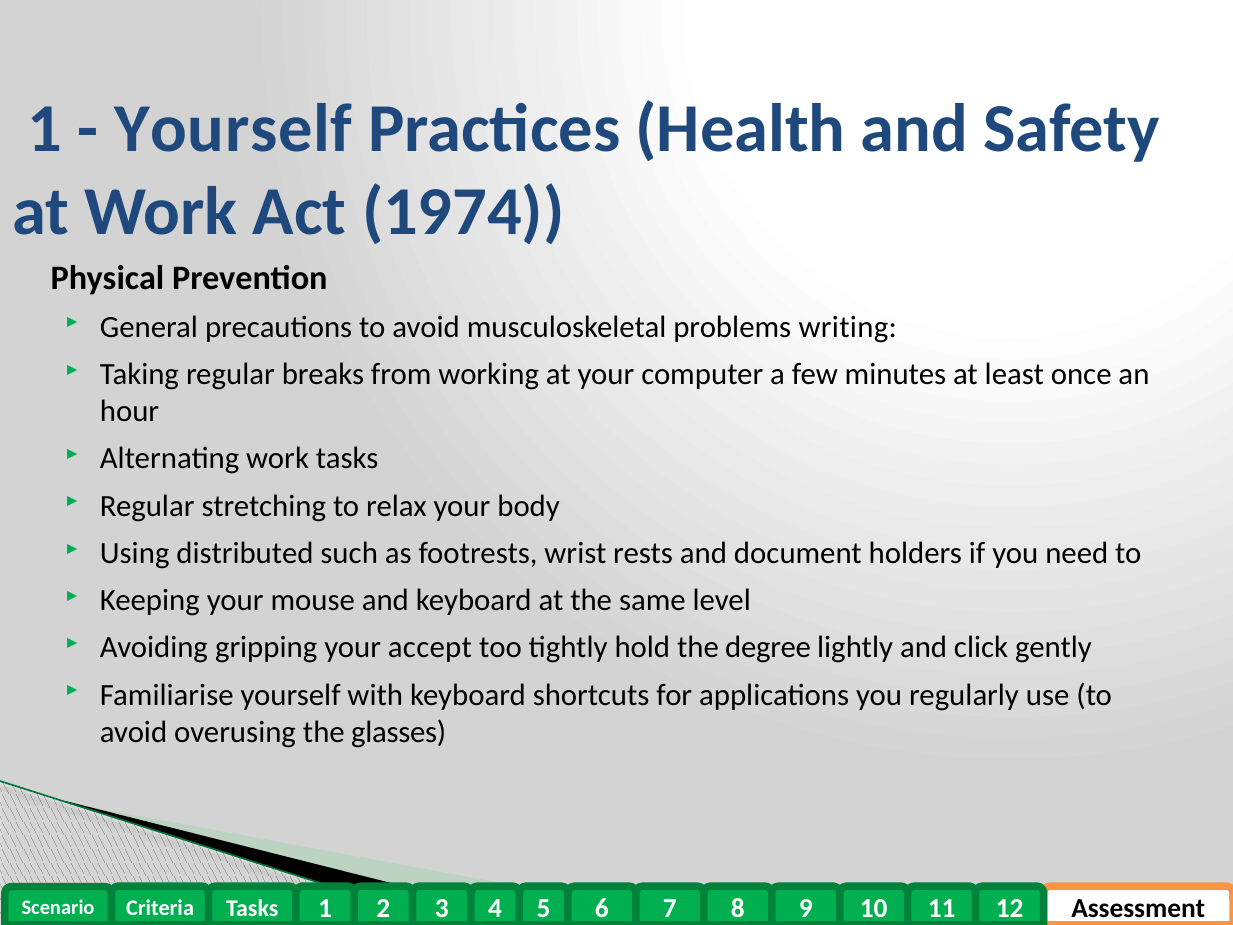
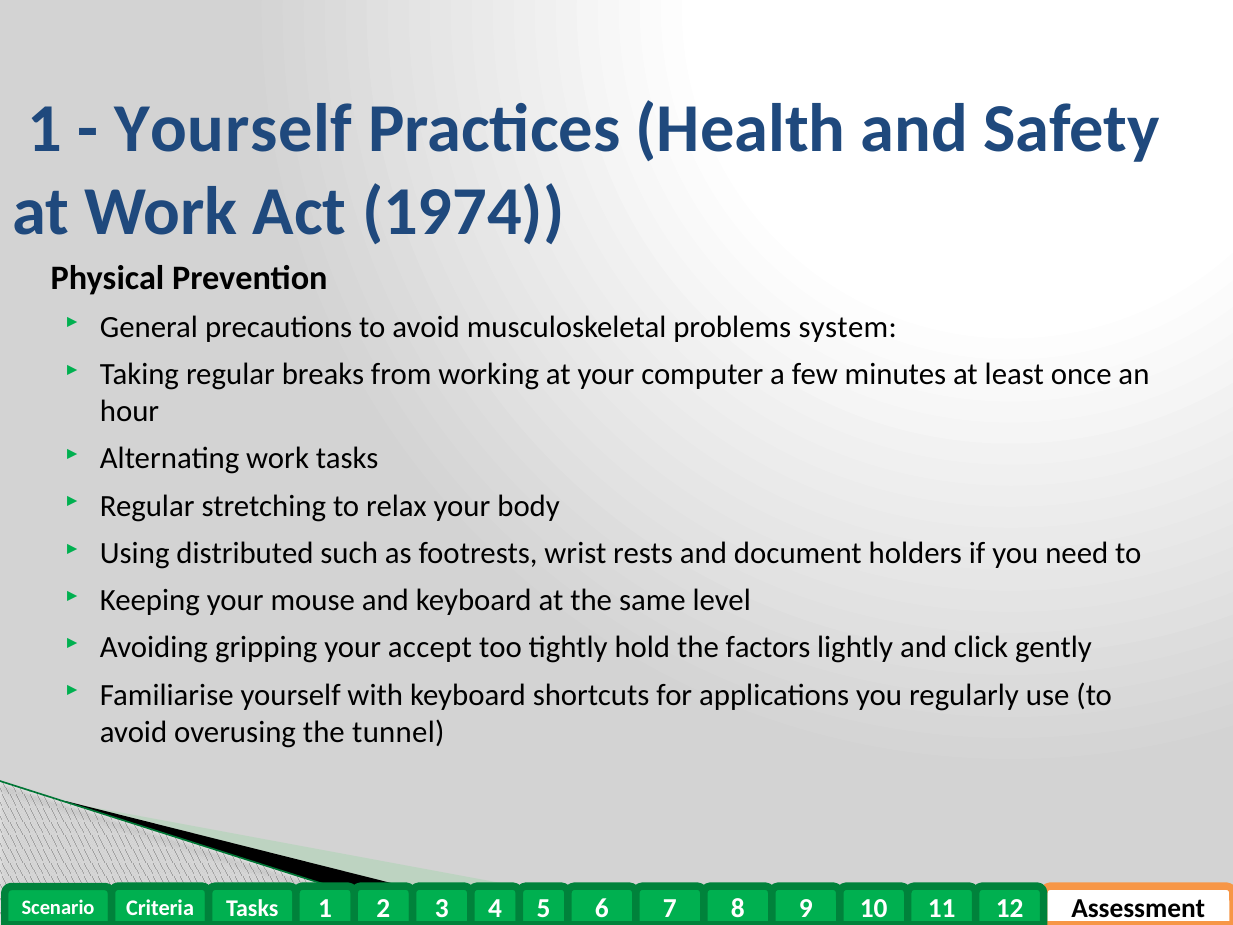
writing: writing -> system (848, 327)
degree: degree -> factors (768, 648)
glasses: glasses -> tunnel (398, 732)
